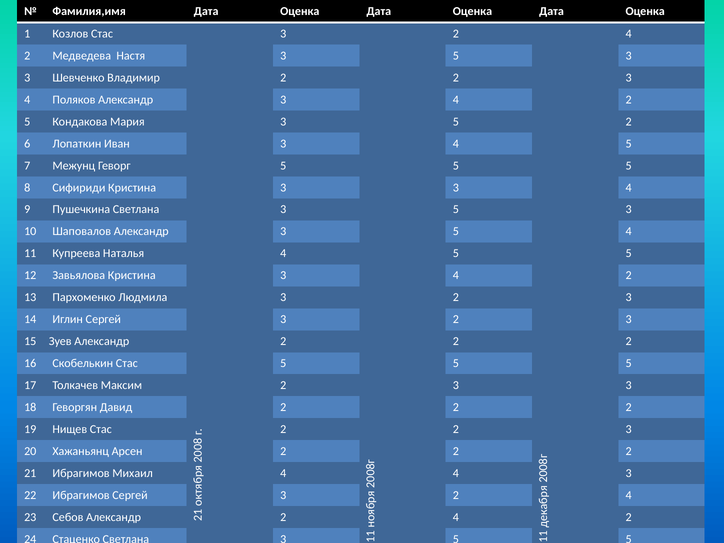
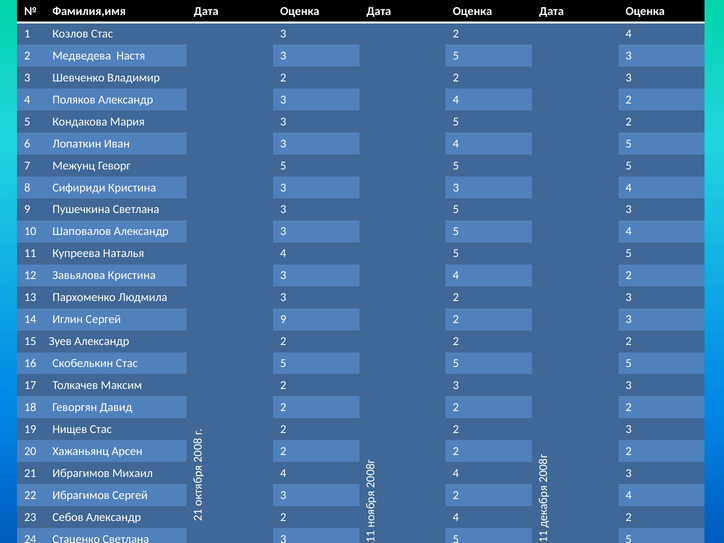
Иглин Сергей 3: 3 -> 9 (283, 319)
